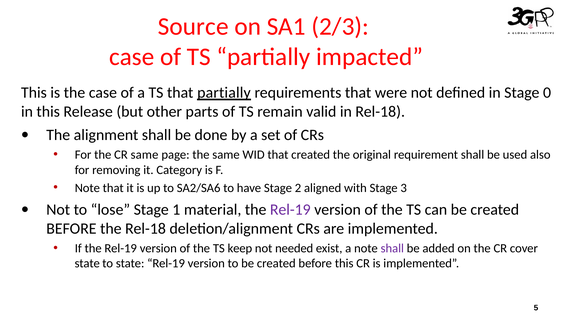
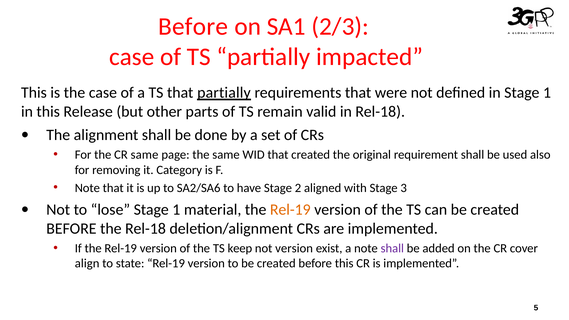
Source: Source -> Before (193, 27)
in Stage 0: 0 -> 1 (547, 93)
Rel-19 colour: purple -> orange (290, 210)
not needed: needed -> version (294, 248)
state: state -> align (87, 264)
